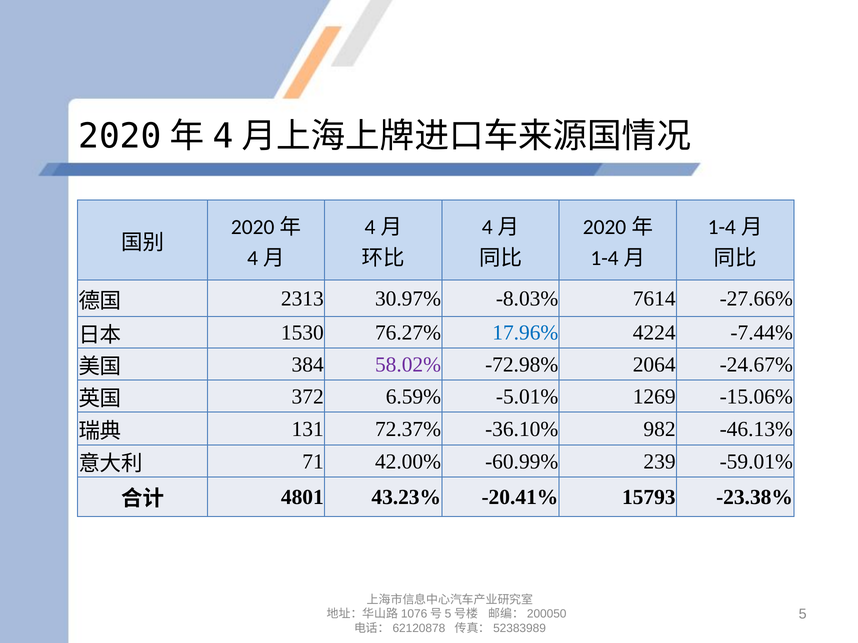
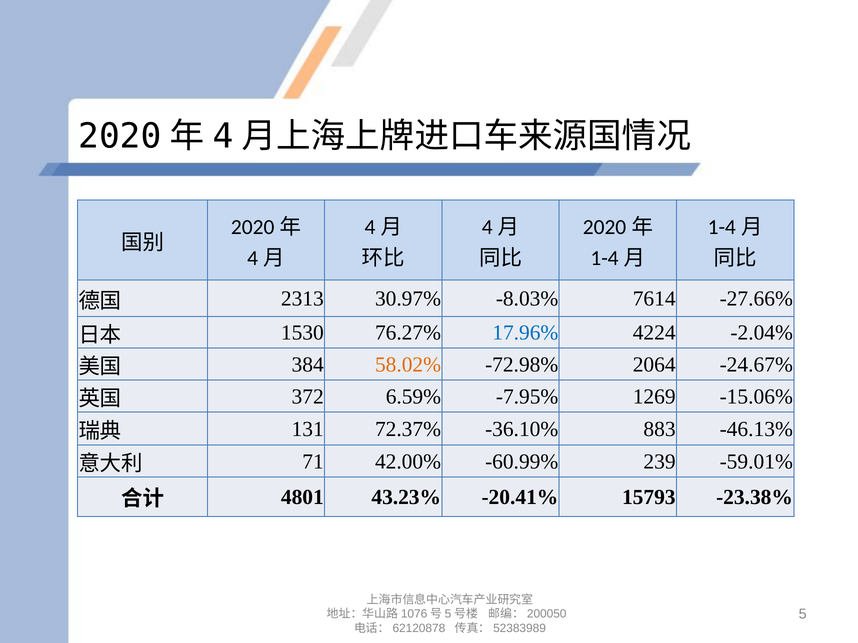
-7.44%: -7.44% -> -2.04% (762, 333)
58.02% colour: purple -> orange (408, 365)
-5.01%: -5.01% -> -7.95% (527, 397)
982: 982 -> 883 (660, 429)
